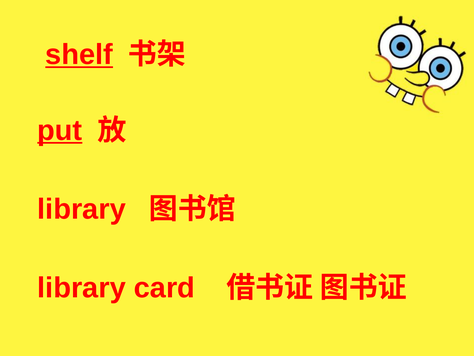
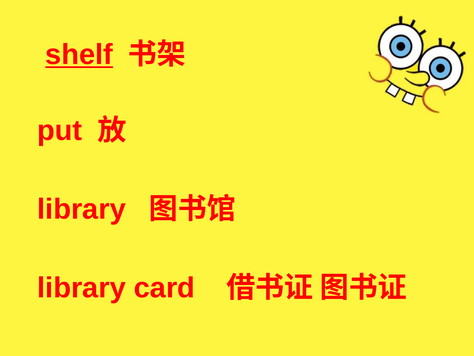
put underline: present -> none (60, 130)
